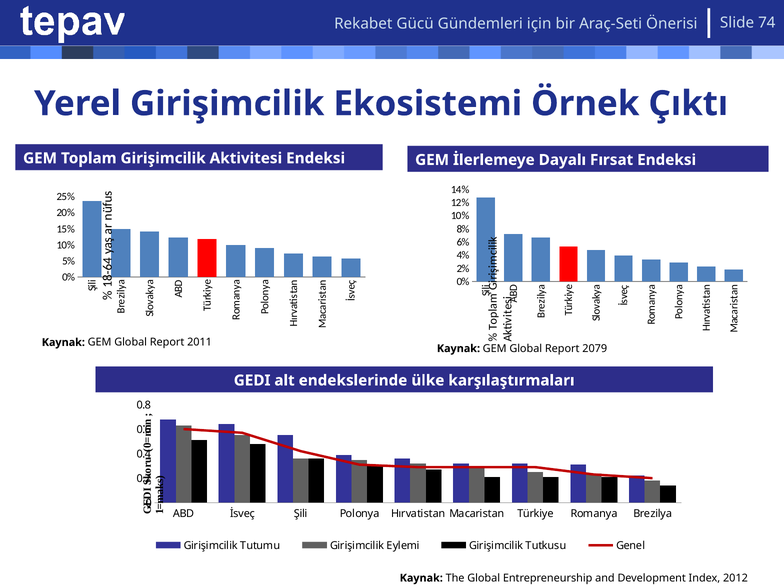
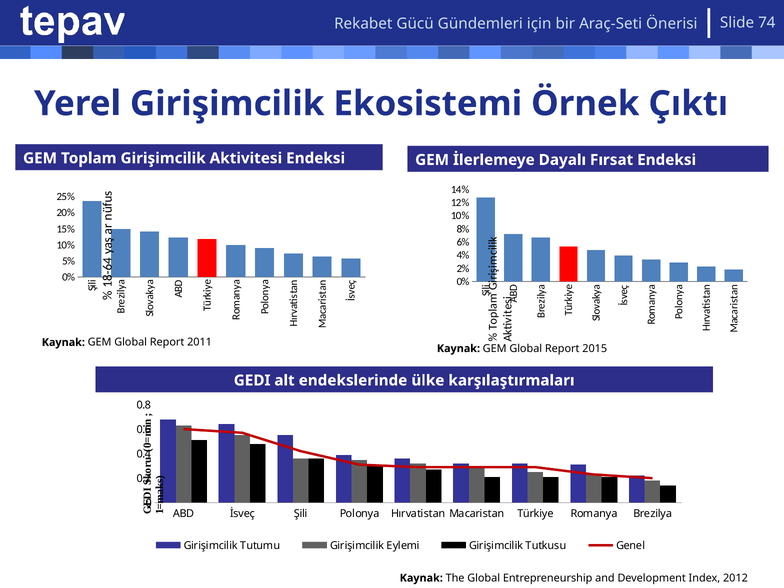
2079: 2079 -> 2015 (595, 348)
